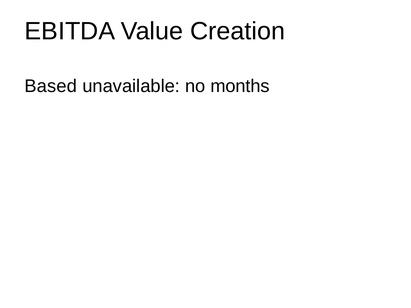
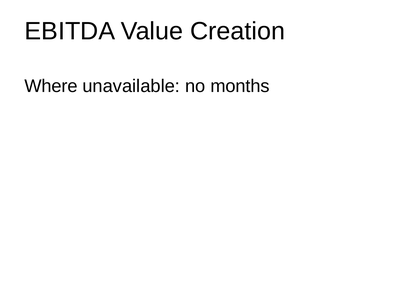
Based: Based -> Where (51, 86)
